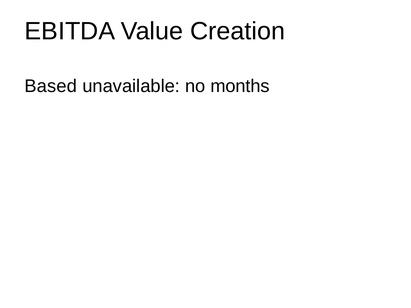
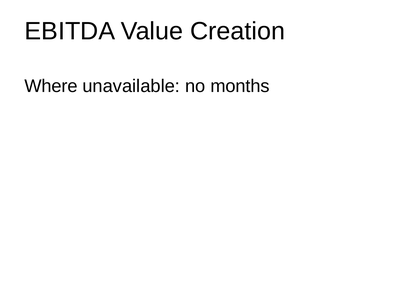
Based: Based -> Where (51, 86)
